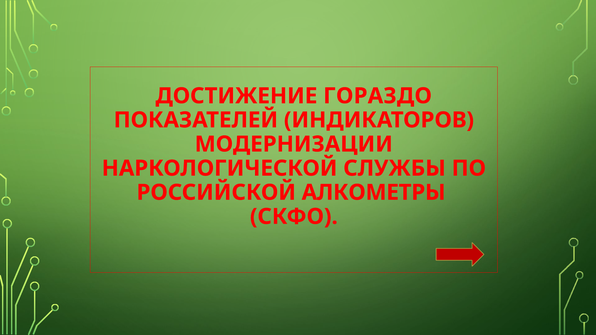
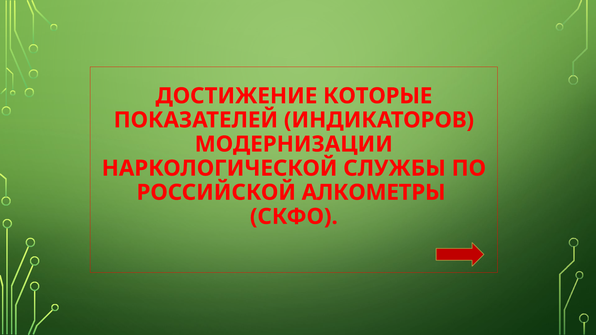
ГОРАЗДО: ГОРАЗДО -> КОТОРЫЕ (378, 96)
